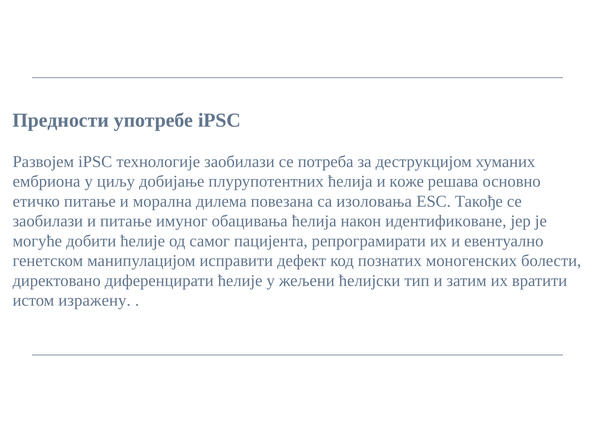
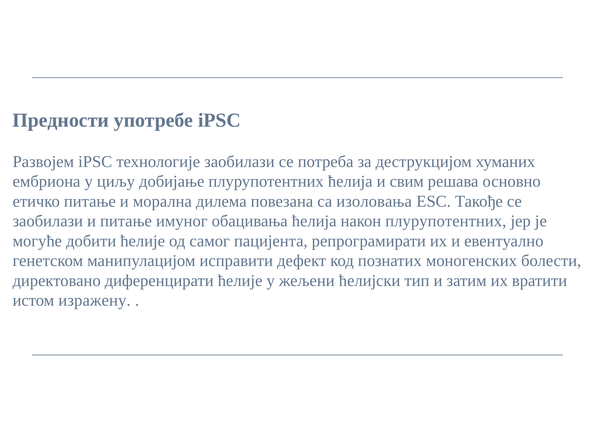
коже: коже -> свим (407, 182)
након идентификоване: идентификоване -> плурупотентних (446, 221)
